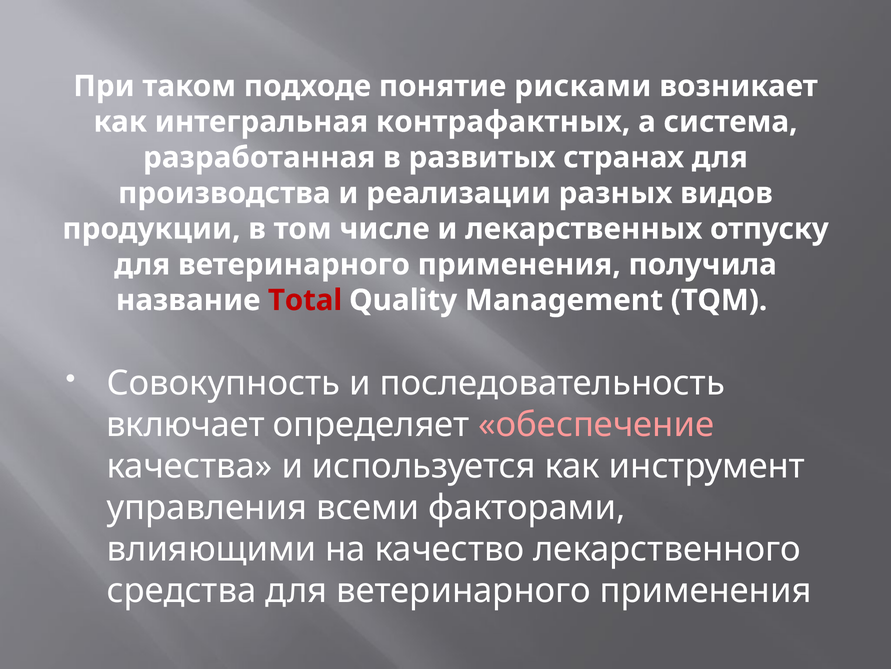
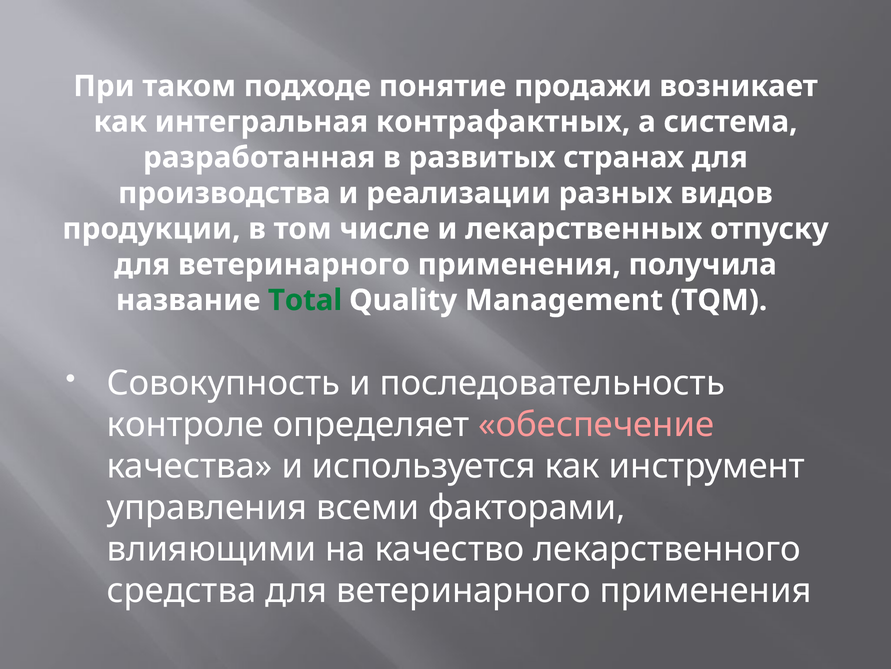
рисками: рисками -> продажи (583, 86)
Total colour: red -> green (305, 300)
включает: включает -> контроле (185, 424)
